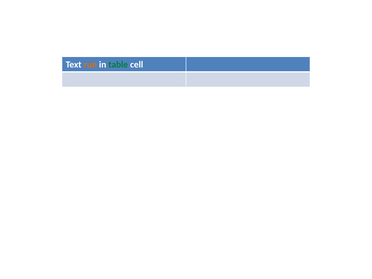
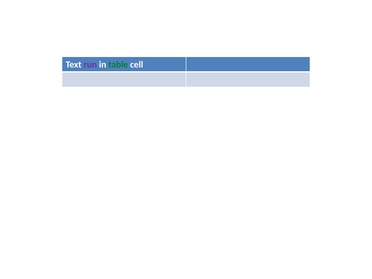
run colour: orange -> purple (90, 64)
